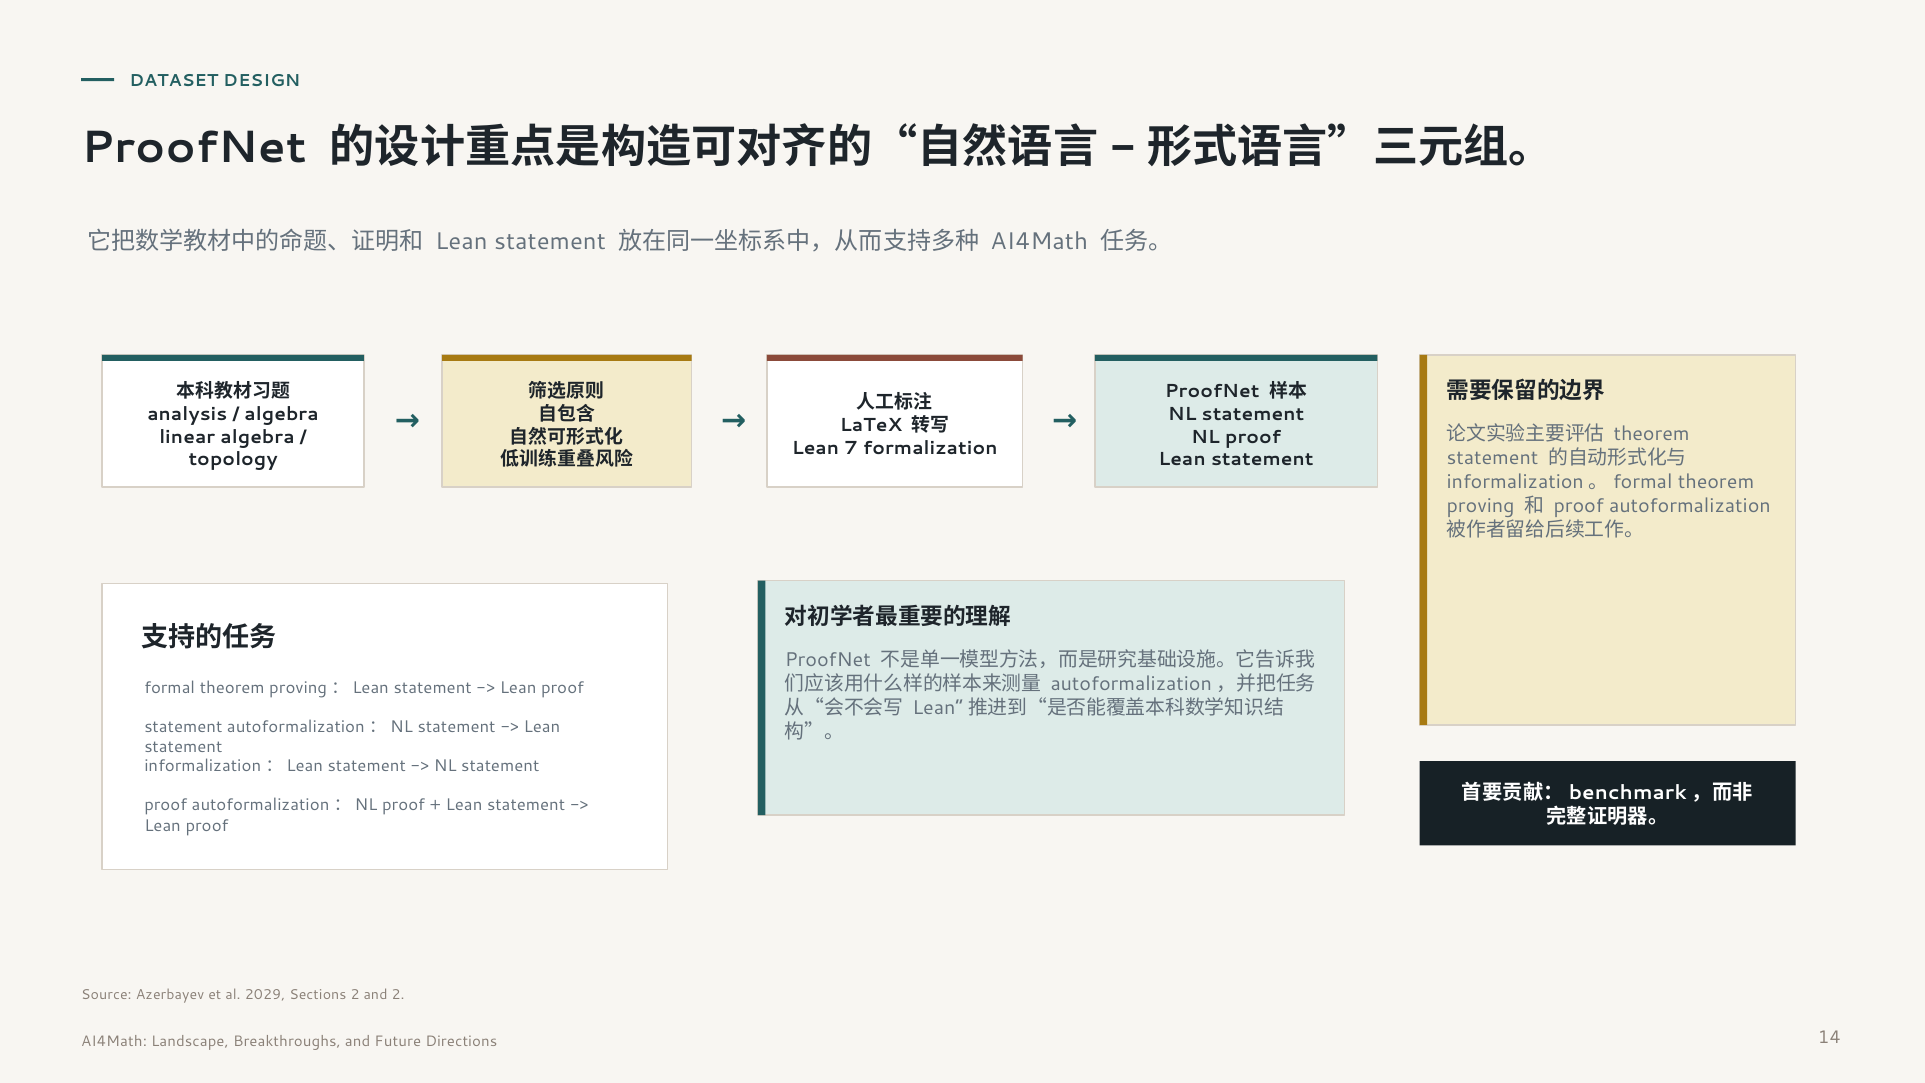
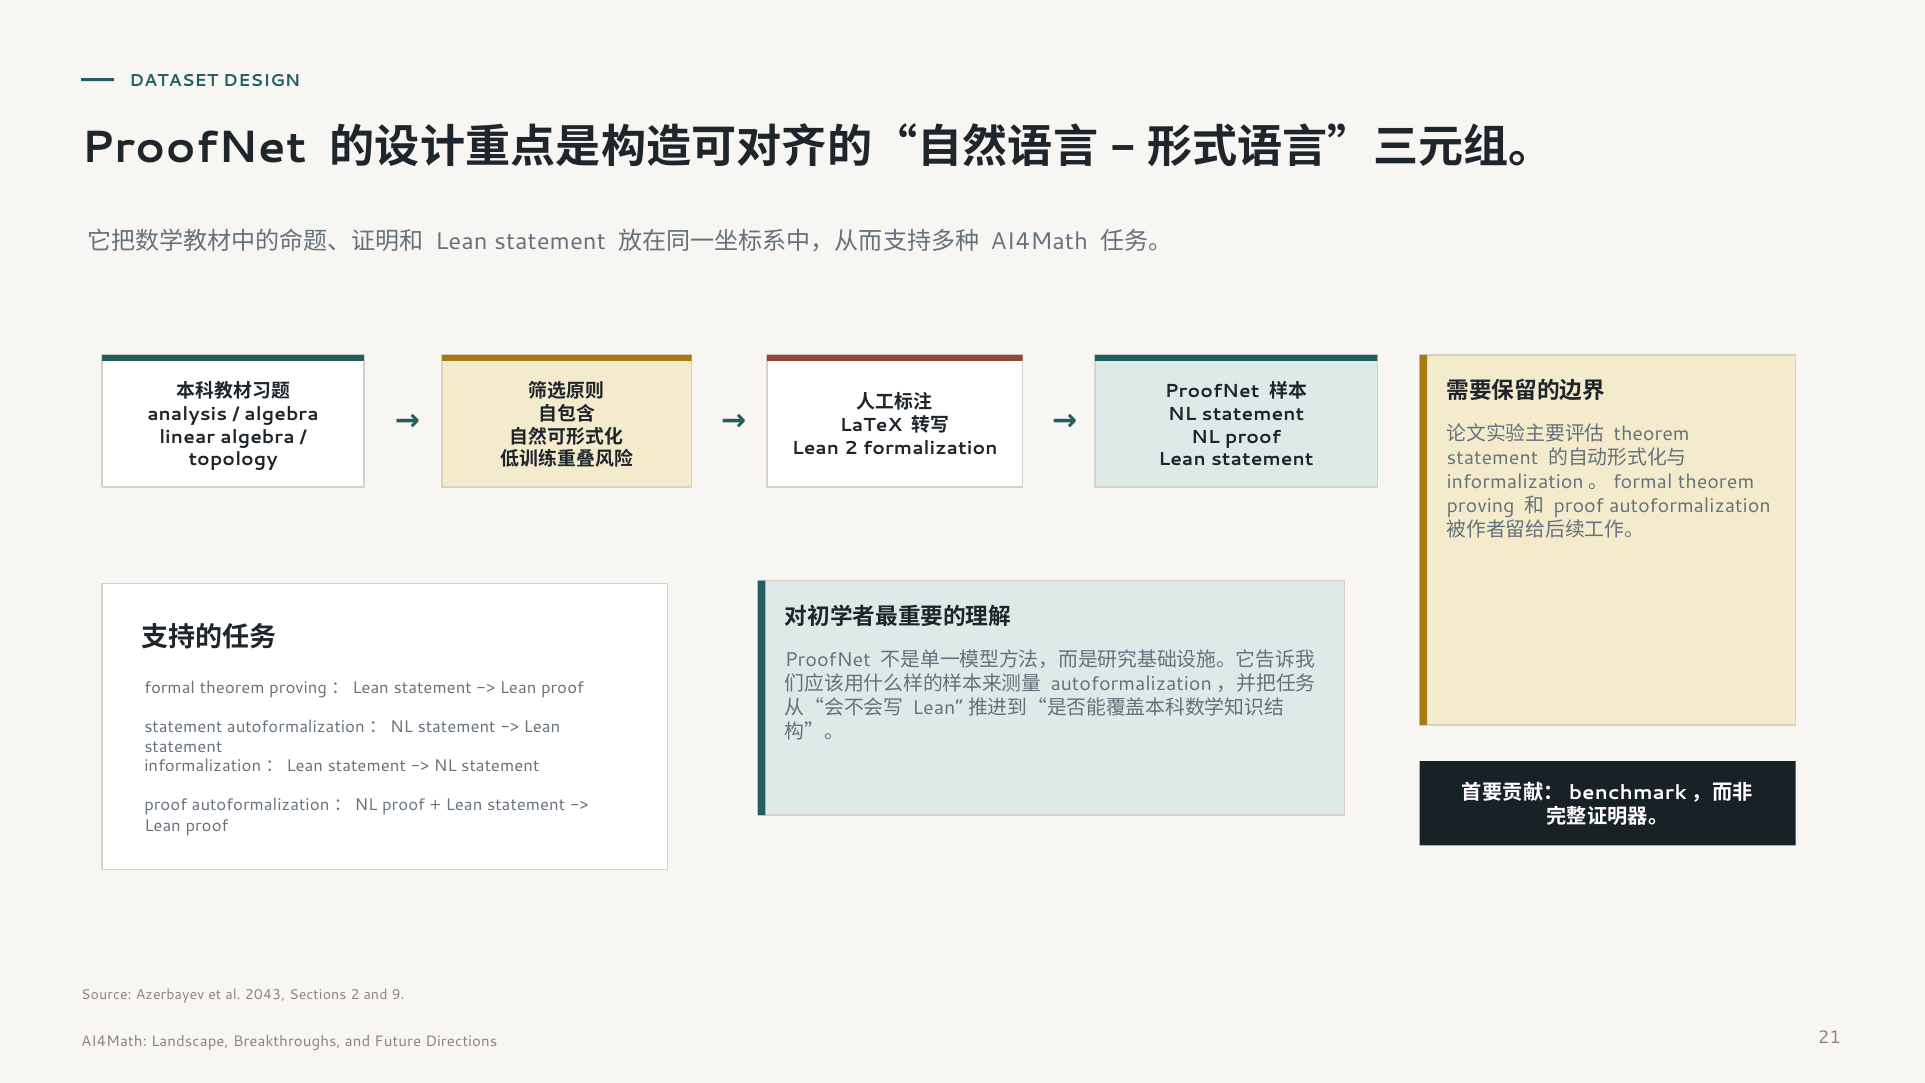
Lean 7: 7 -> 2 (851, 448)
2029: 2029 -> 2043 (265, 995)
and 2: 2 -> 9 (398, 995)
14: 14 -> 21 (1829, 1038)
